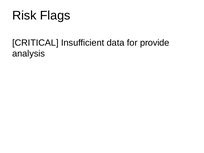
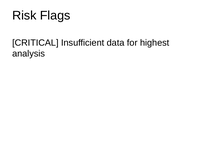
provide: provide -> highest (155, 43)
